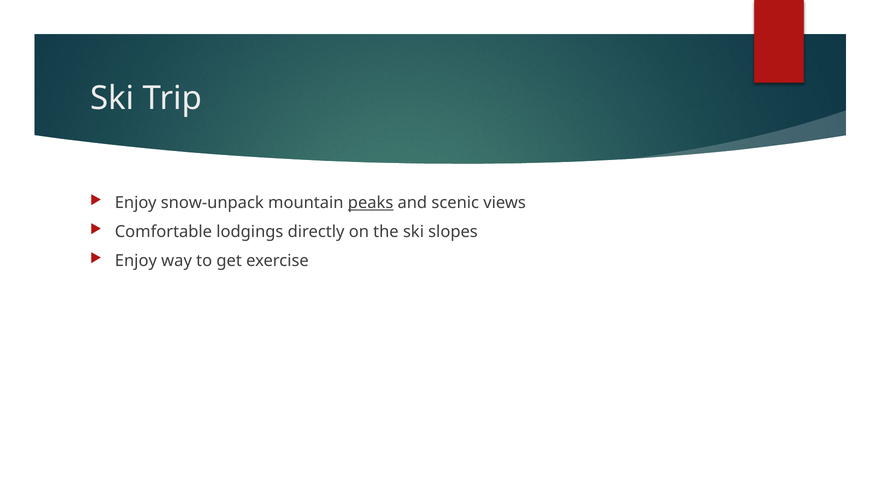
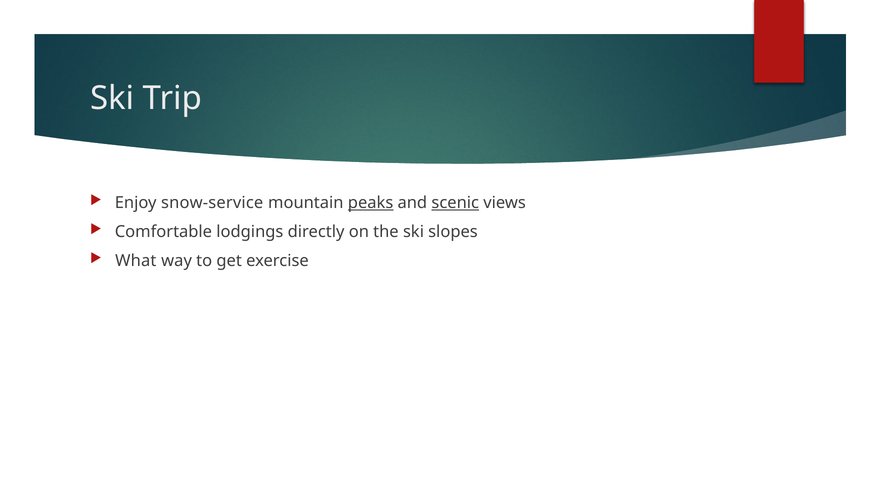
snow-unpack: snow-unpack -> snow-service (212, 203)
scenic underline: none -> present (455, 203)
Enjoy: Enjoy -> What (136, 261)
